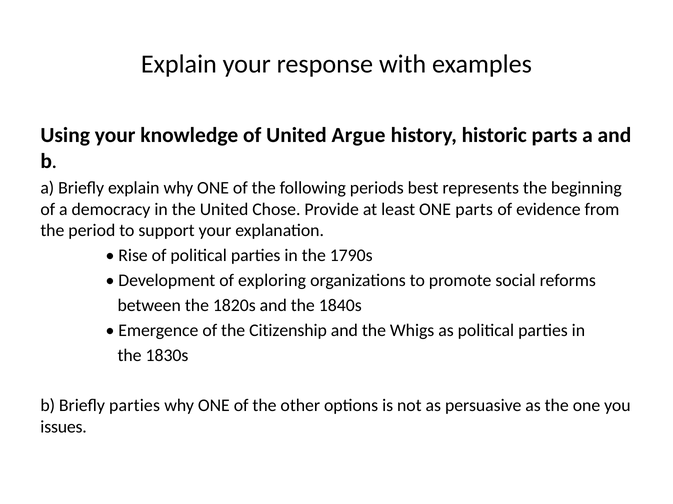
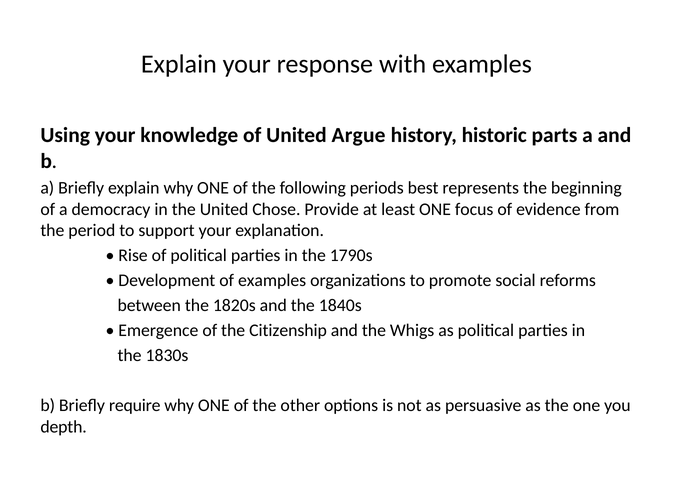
ONE parts: parts -> focus (474, 210)
of exploring: exploring -> examples (272, 281)
Briefly parties: parties -> require (135, 406)
issues: issues -> depth (64, 428)
